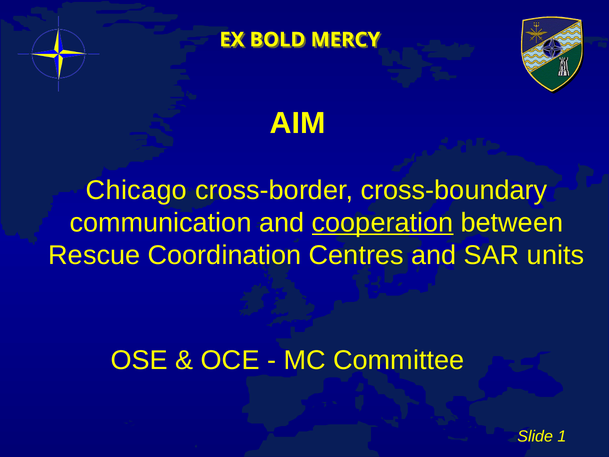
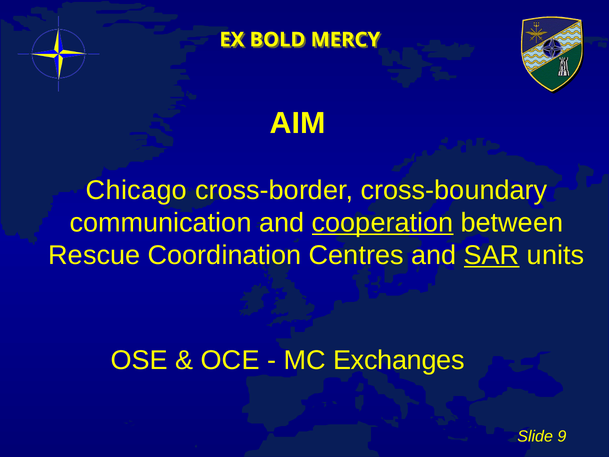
SAR underline: none -> present (492, 255)
Committee: Committee -> Exchanges (399, 360)
1: 1 -> 9 (562, 436)
